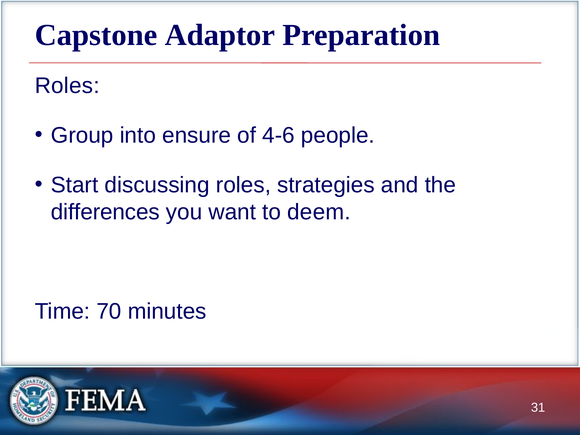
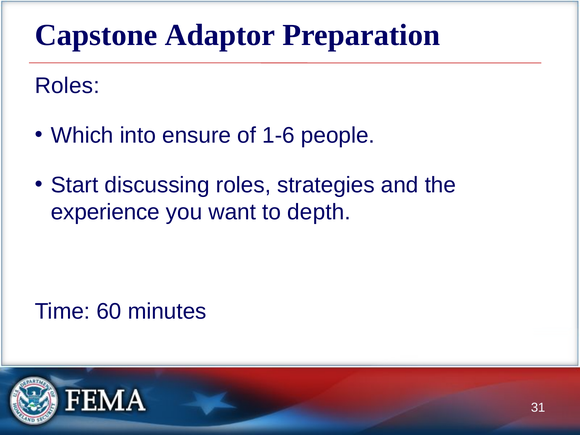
Group: Group -> Which (82, 135)
4-6: 4-6 -> 1-6 (278, 135)
differences: differences -> experience (105, 212)
deem: deem -> depth (319, 212)
70: 70 -> 60 (109, 311)
